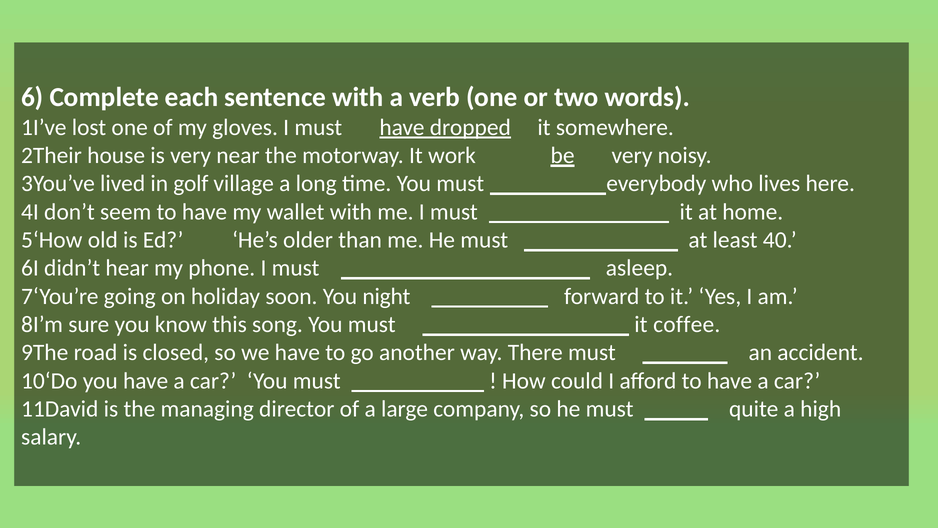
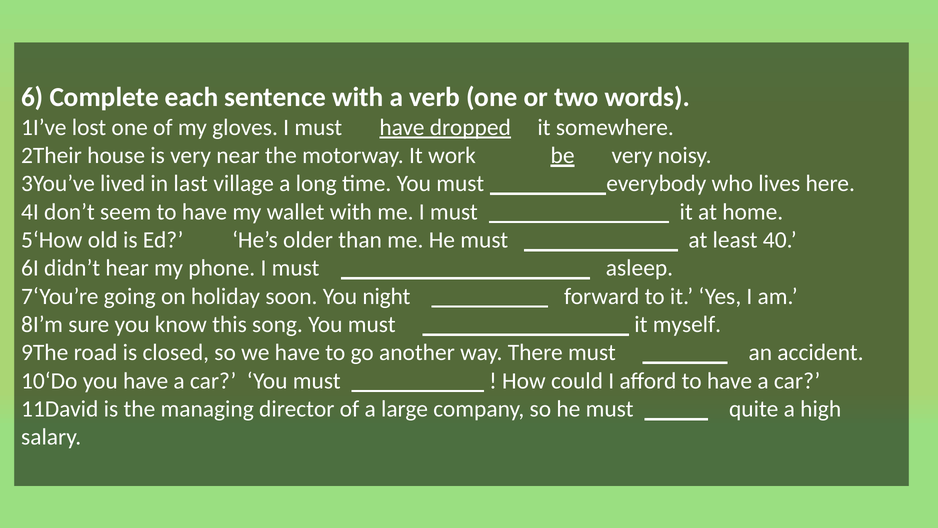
golf: golf -> last (191, 184)
coffee: coffee -> myself (687, 324)
